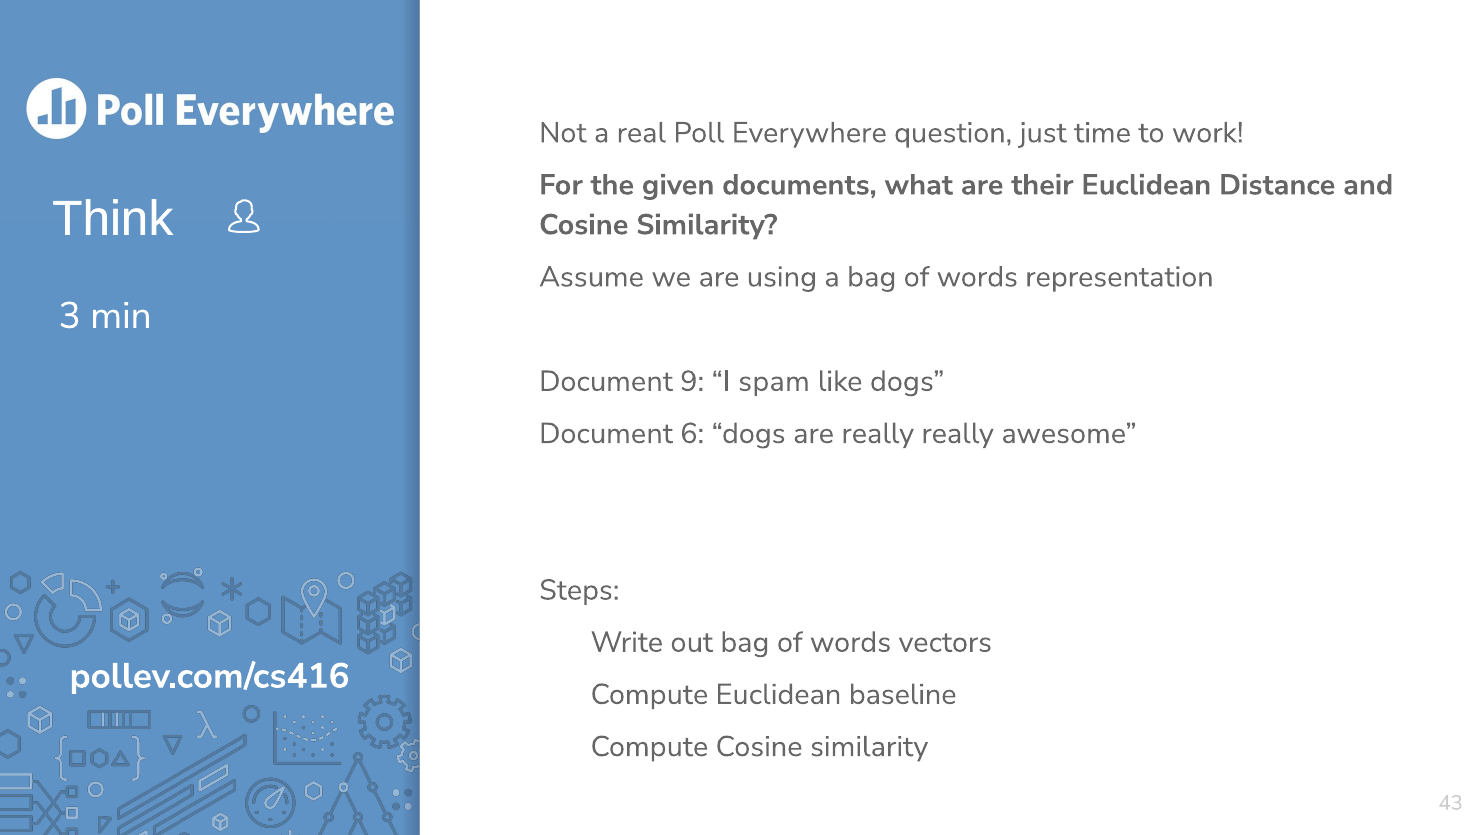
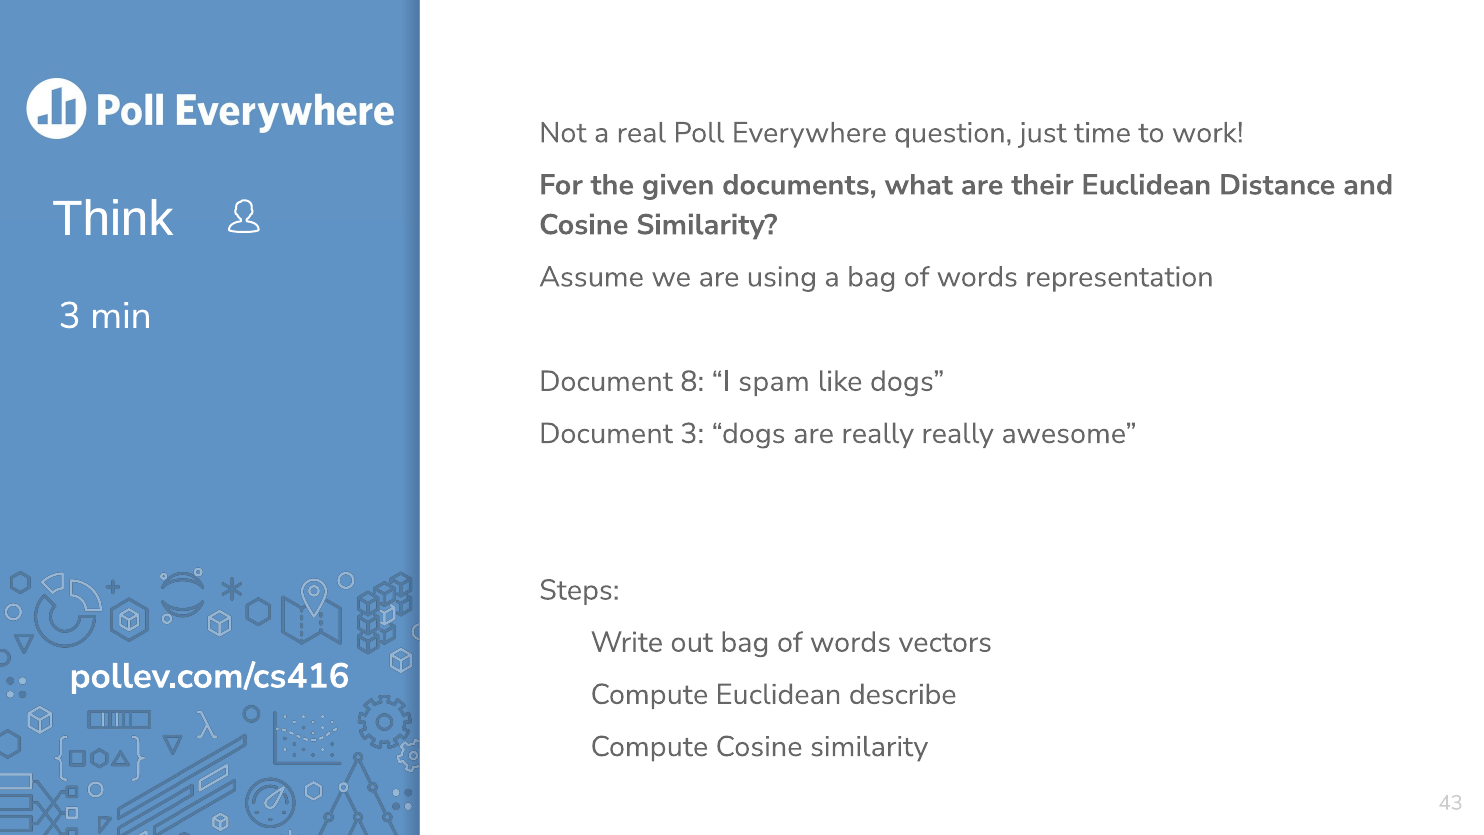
9: 9 -> 8 (692, 381)
Document 6: 6 -> 3 (692, 433)
baseline: baseline -> describe (903, 694)
